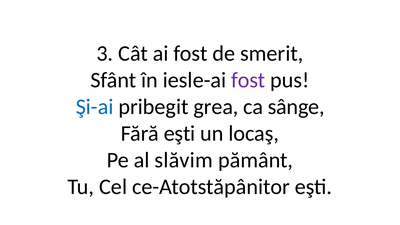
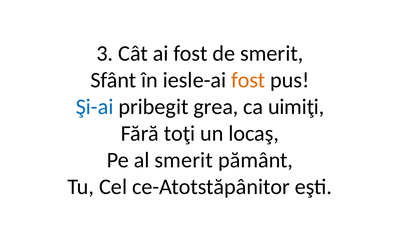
fost colour: purple -> orange (248, 80)
sânge: sânge -> uimiţi (296, 107)
Fără eşti: eşti -> toţi (179, 133)
al slăvim: slăvim -> smerit (184, 160)
